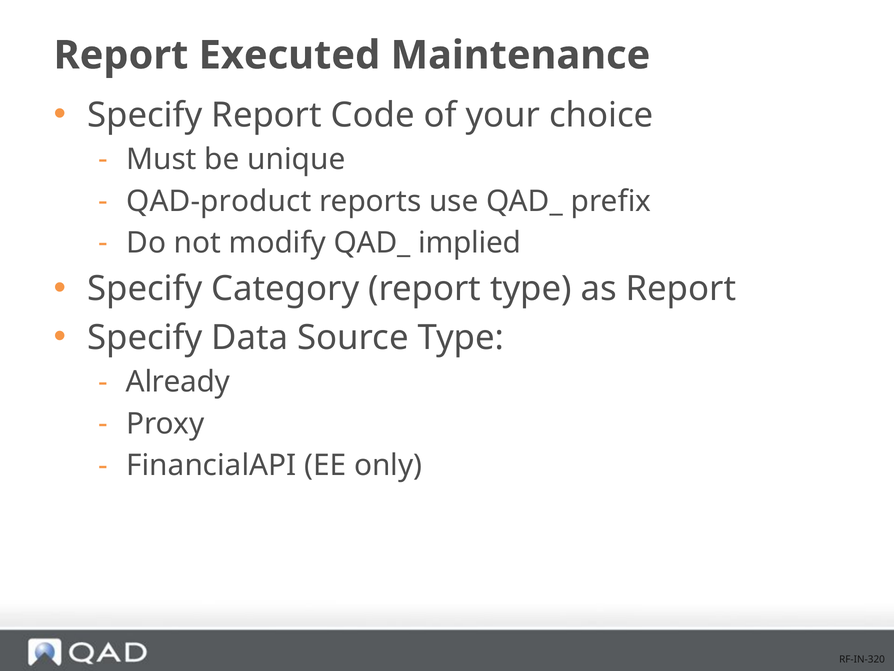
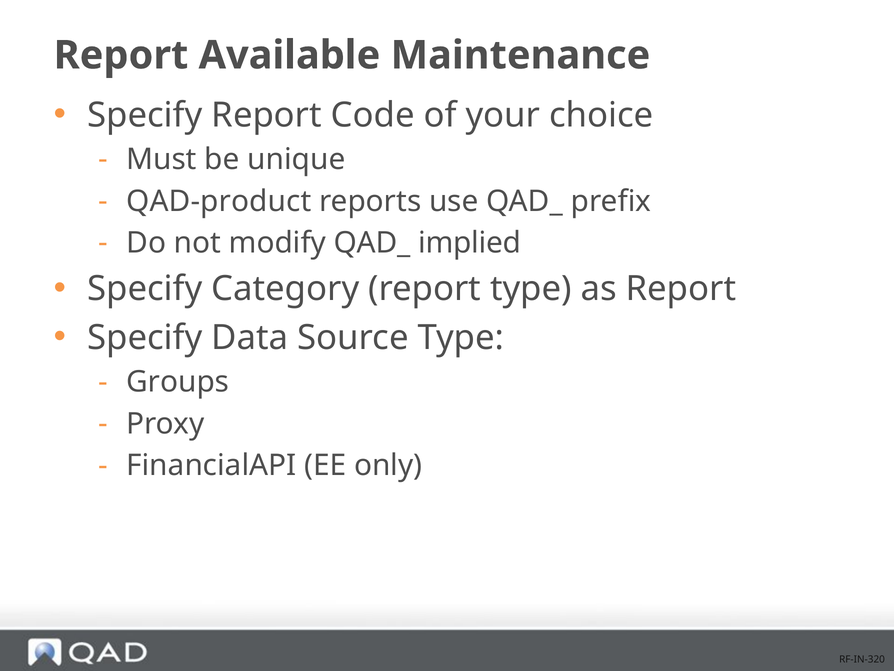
Executed: Executed -> Available (289, 55)
Already: Already -> Groups (178, 382)
